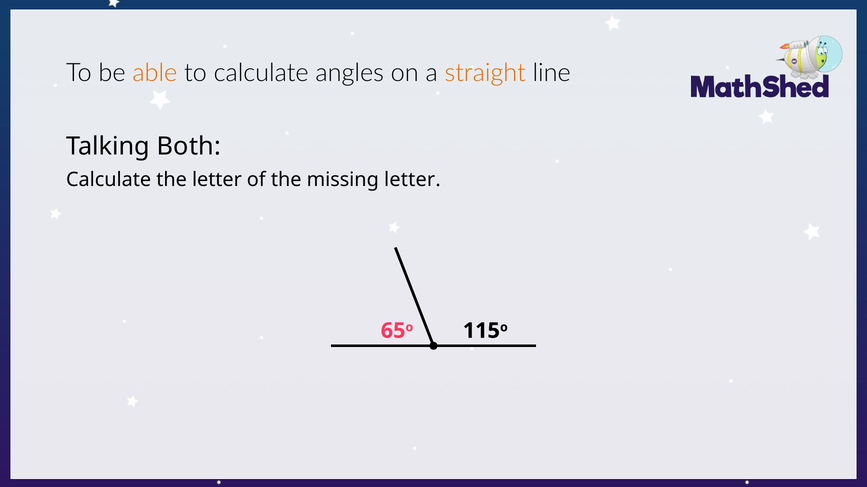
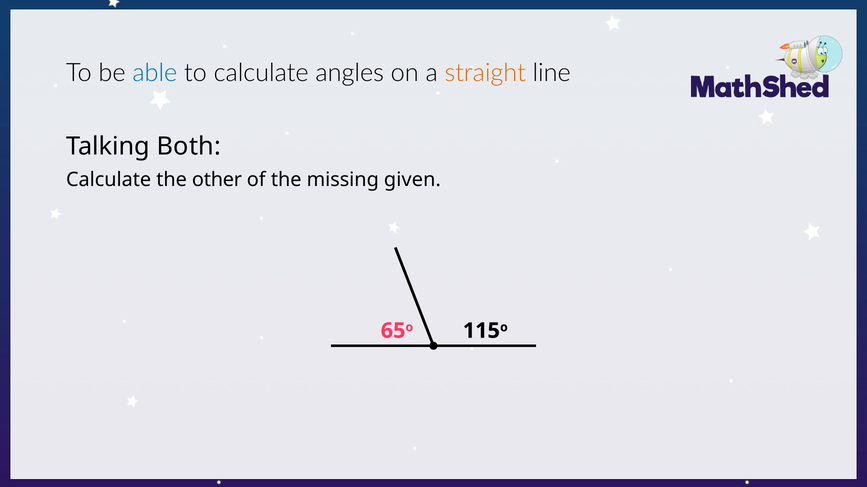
able colour: orange -> blue (155, 73)
the letter: letter -> other (217, 180)
missing letter: letter -> given (412, 180)
